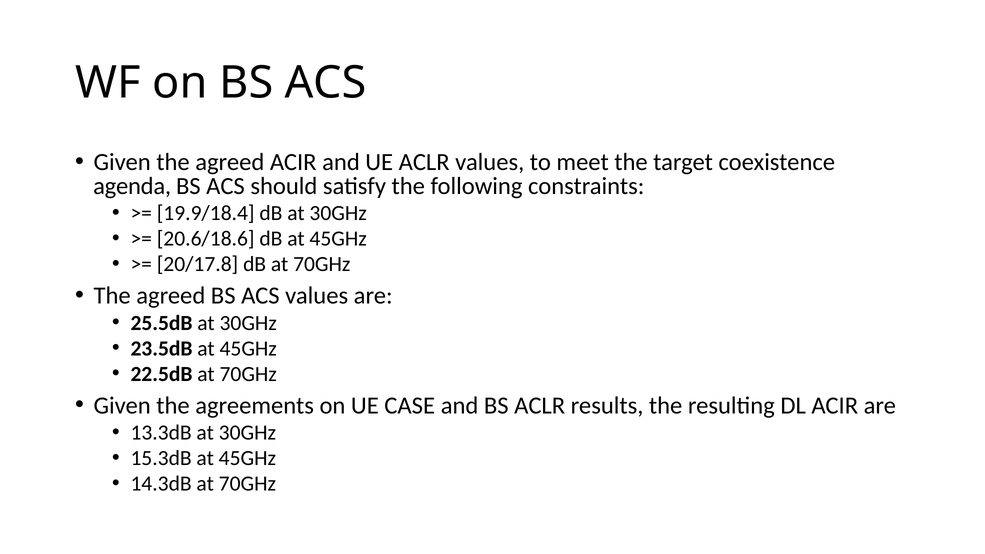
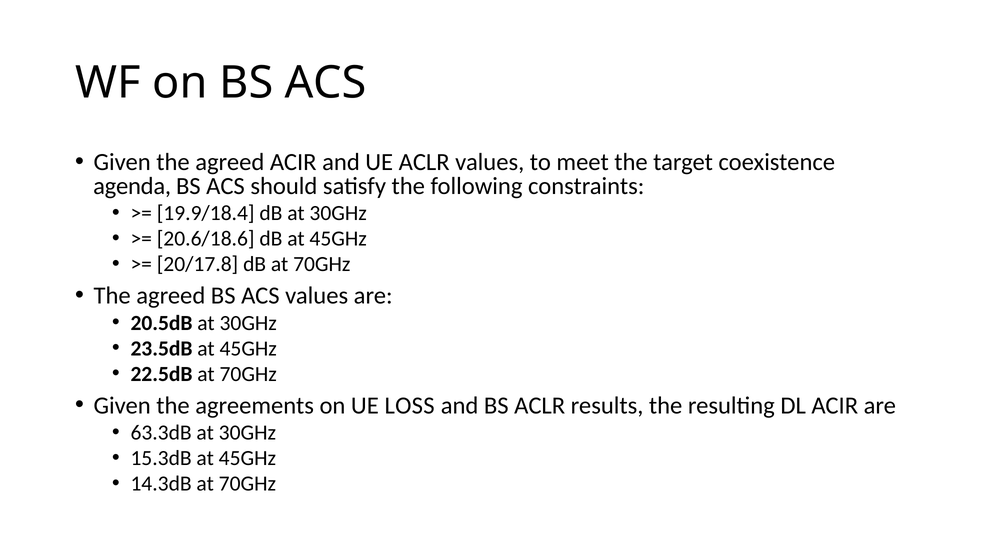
25.5dB: 25.5dB -> 20.5dB (162, 323)
CASE: CASE -> LOSS (410, 406)
13.3dB: 13.3dB -> 63.3dB (161, 433)
